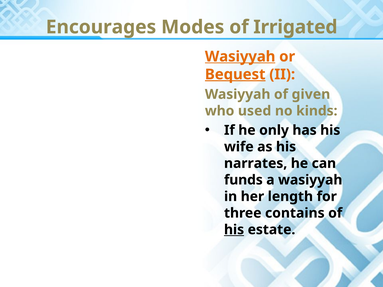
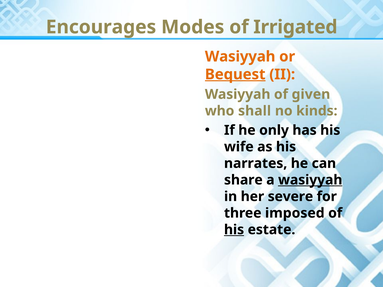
Wasiyyah underline: present -> none (240, 57)
used: used -> shall (255, 111)
funds: funds -> share (243, 180)
wasiyyah underline: none -> present (310, 180)
length: length -> severe (290, 197)
contains: contains -> imposed (295, 213)
